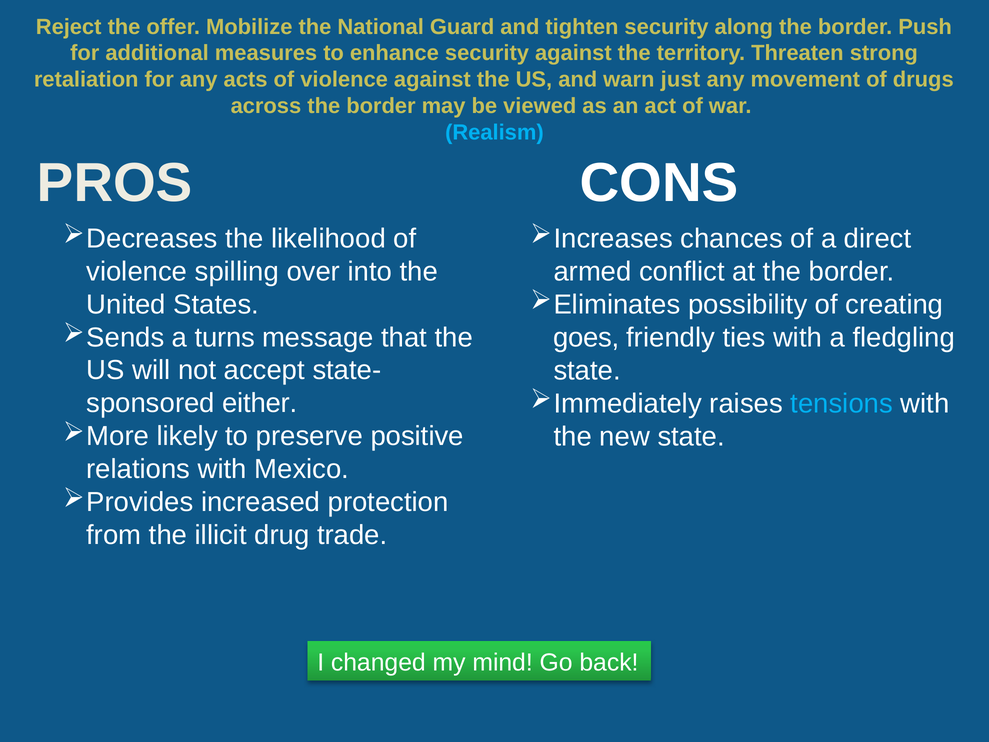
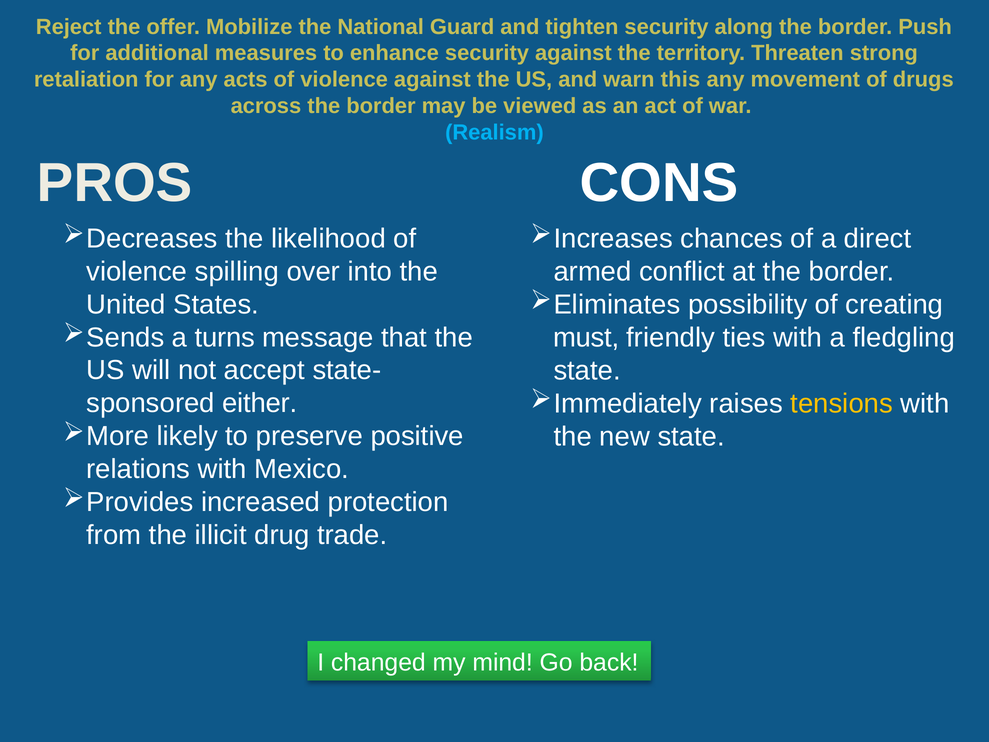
just: just -> this (680, 80)
goes: goes -> must (586, 337)
tensions colour: light blue -> yellow (842, 403)
